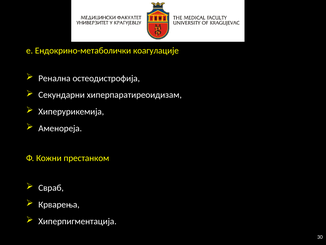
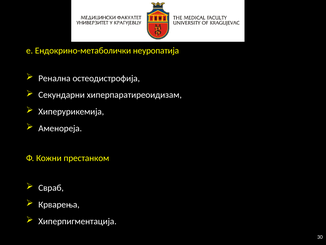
коагулације: коагулације -> неуропатија (156, 51)
